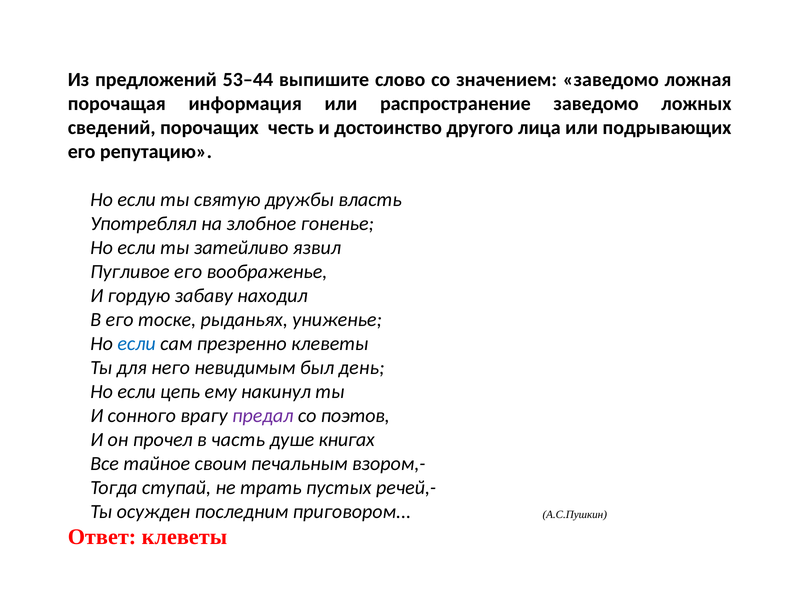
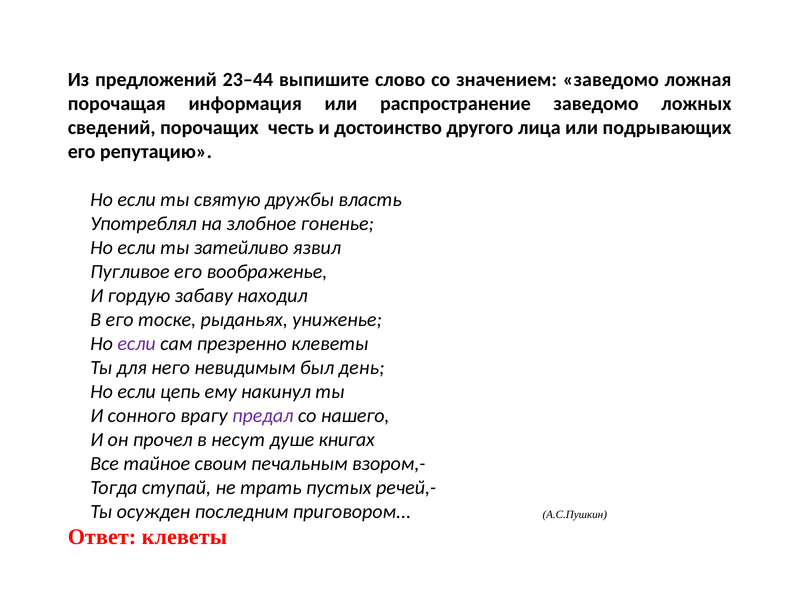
53–44: 53–44 -> 23–44 (248, 79)
если colour: blue -> purple (137, 343)
поэтов: поэтов -> нашего (355, 415)
часть: часть -> несут (238, 439)
